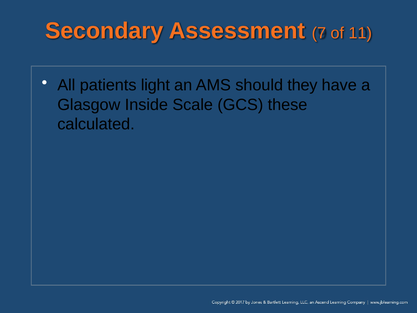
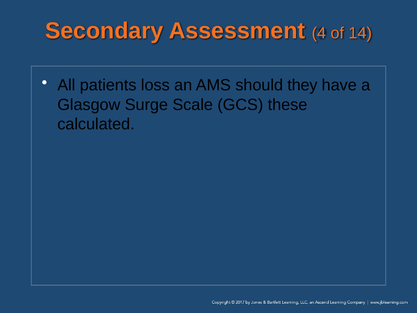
7: 7 -> 4 (319, 33)
11: 11 -> 14 (360, 33)
light: light -> loss (155, 85)
Inside: Inside -> Surge (146, 105)
